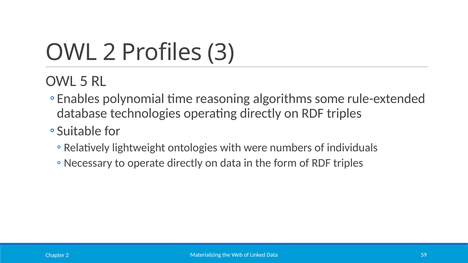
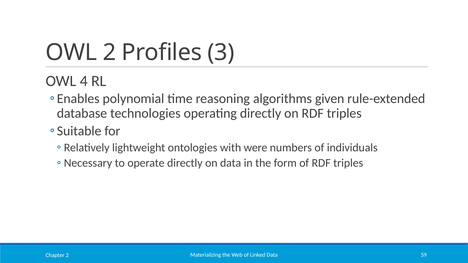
5: 5 -> 4 (84, 81)
some: some -> given (330, 99)
